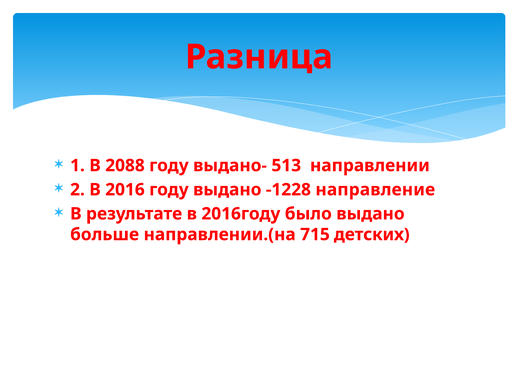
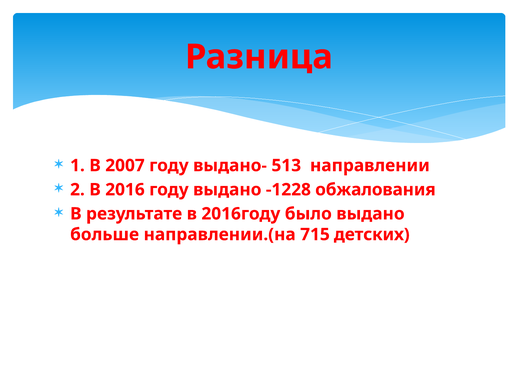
2088: 2088 -> 2007 (125, 166)
направление: направление -> обжалования (375, 190)
